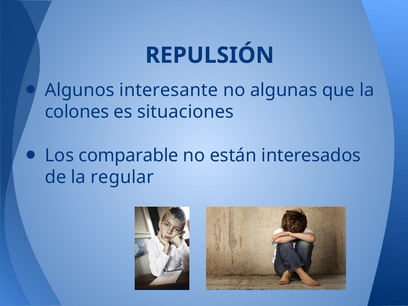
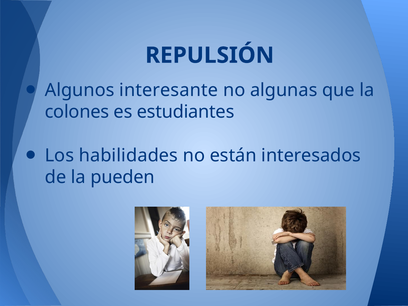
situaciones: situaciones -> estudiantes (186, 112)
comparable: comparable -> habilidades (128, 156)
regular: regular -> pueden (123, 177)
